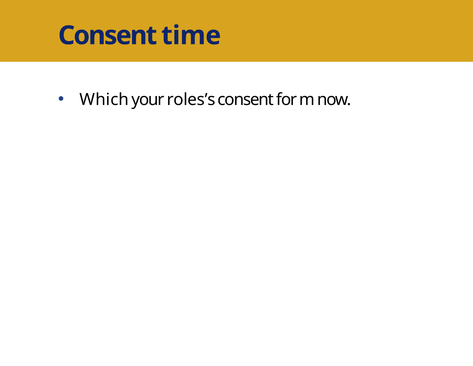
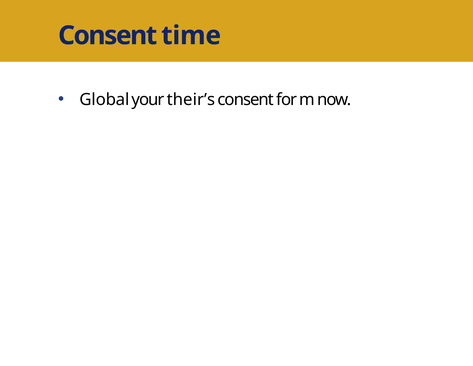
Which: Which -> Global (104, 99)
roles’s: roles’s -> their’s (191, 99)
